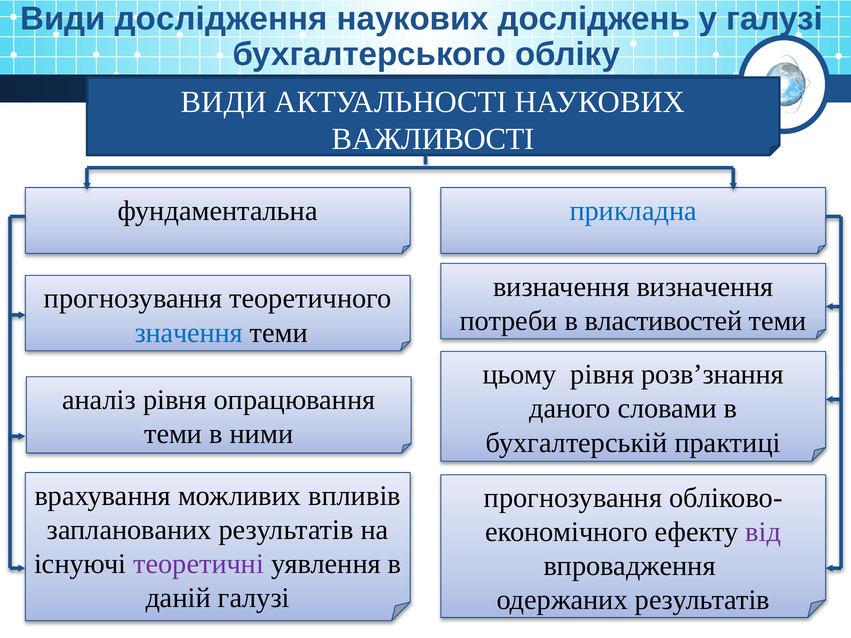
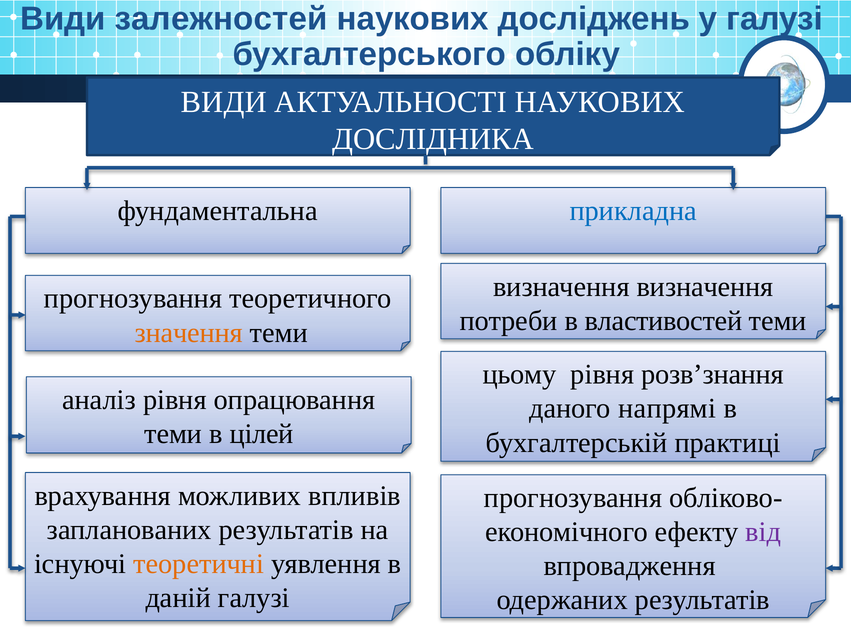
дослідження: дослідження -> залежностей (221, 19)
ВАЖЛИВОСТІ: ВАЖЛИВОСТІ -> ДОСЛІДНИКА (433, 139)
значення colour: blue -> orange (189, 333)
словами: словами -> напрямі (667, 409)
ними: ними -> цілей (262, 434)
теоретичні colour: purple -> orange (199, 564)
